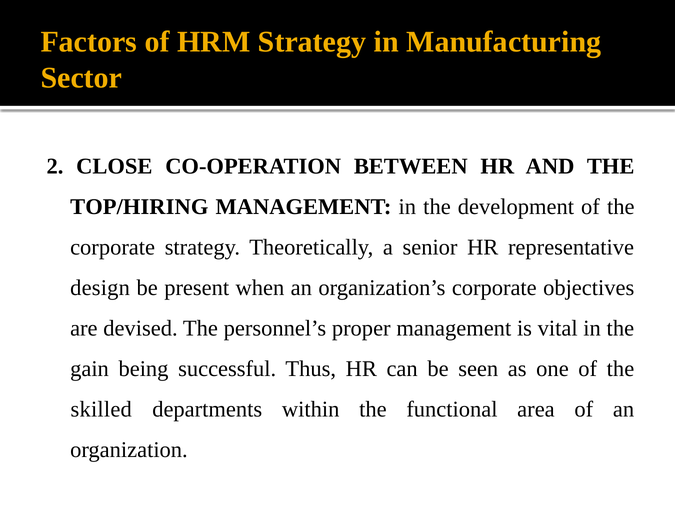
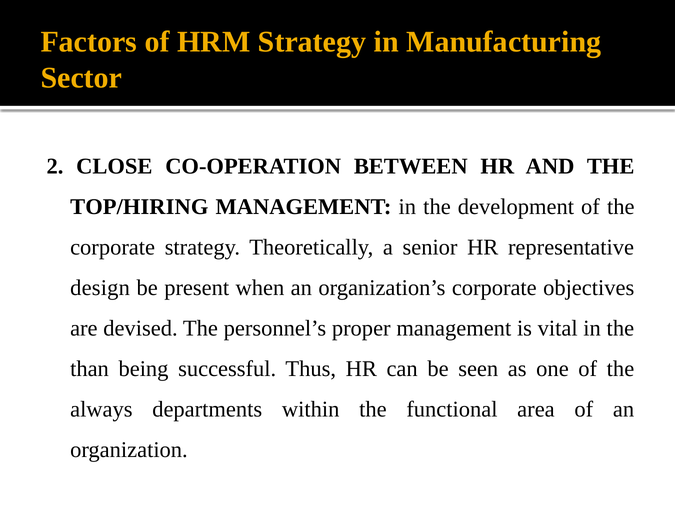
gain: gain -> than (90, 369)
skilled: skilled -> always (101, 409)
